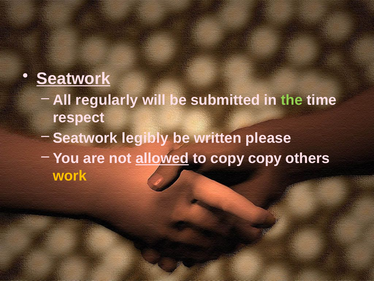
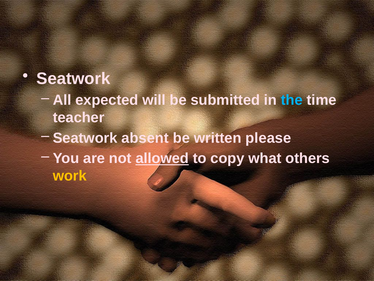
Seatwork underline: present -> none (73, 78)
regularly: regularly -> expected (107, 100)
the colour: light green -> light blue (292, 100)
respect: respect -> teacher (79, 117)
legibly: legibly -> absent (145, 138)
copy copy: copy -> what (265, 158)
